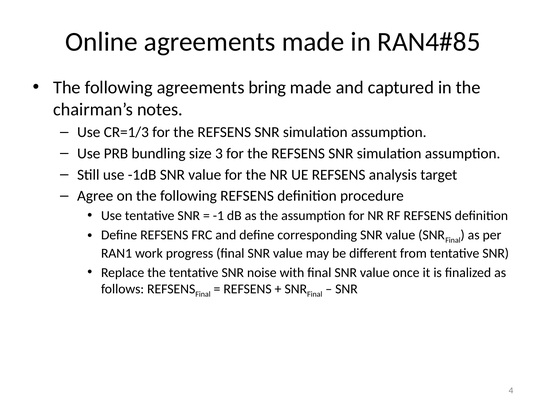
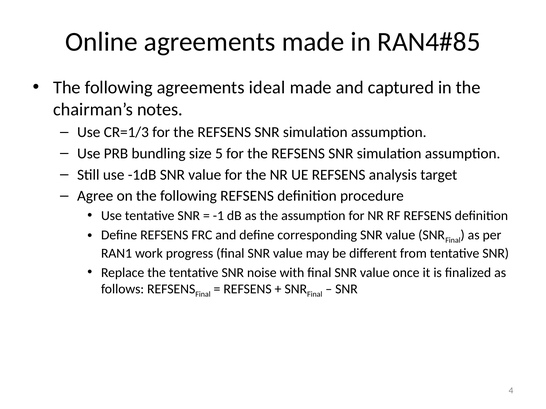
bring: bring -> ideal (267, 88)
3: 3 -> 5 (219, 154)
